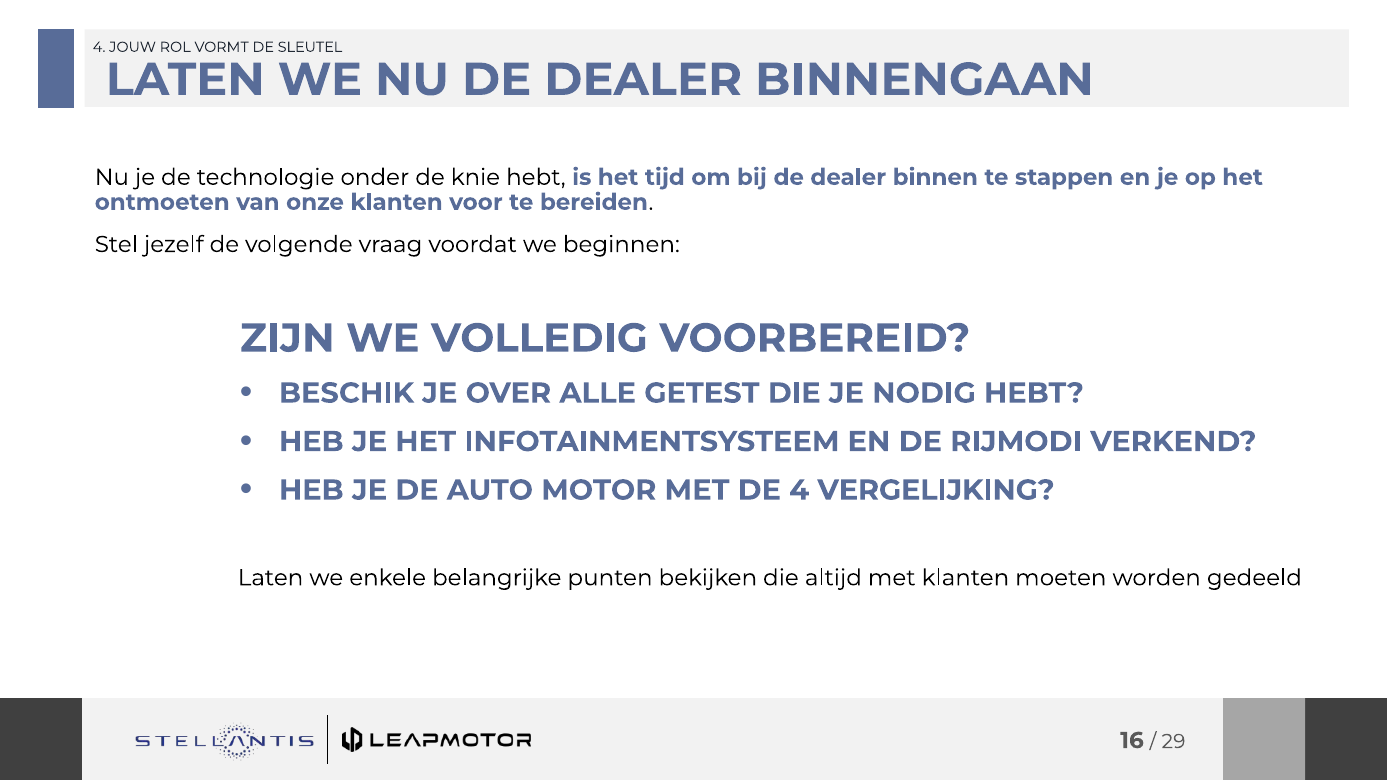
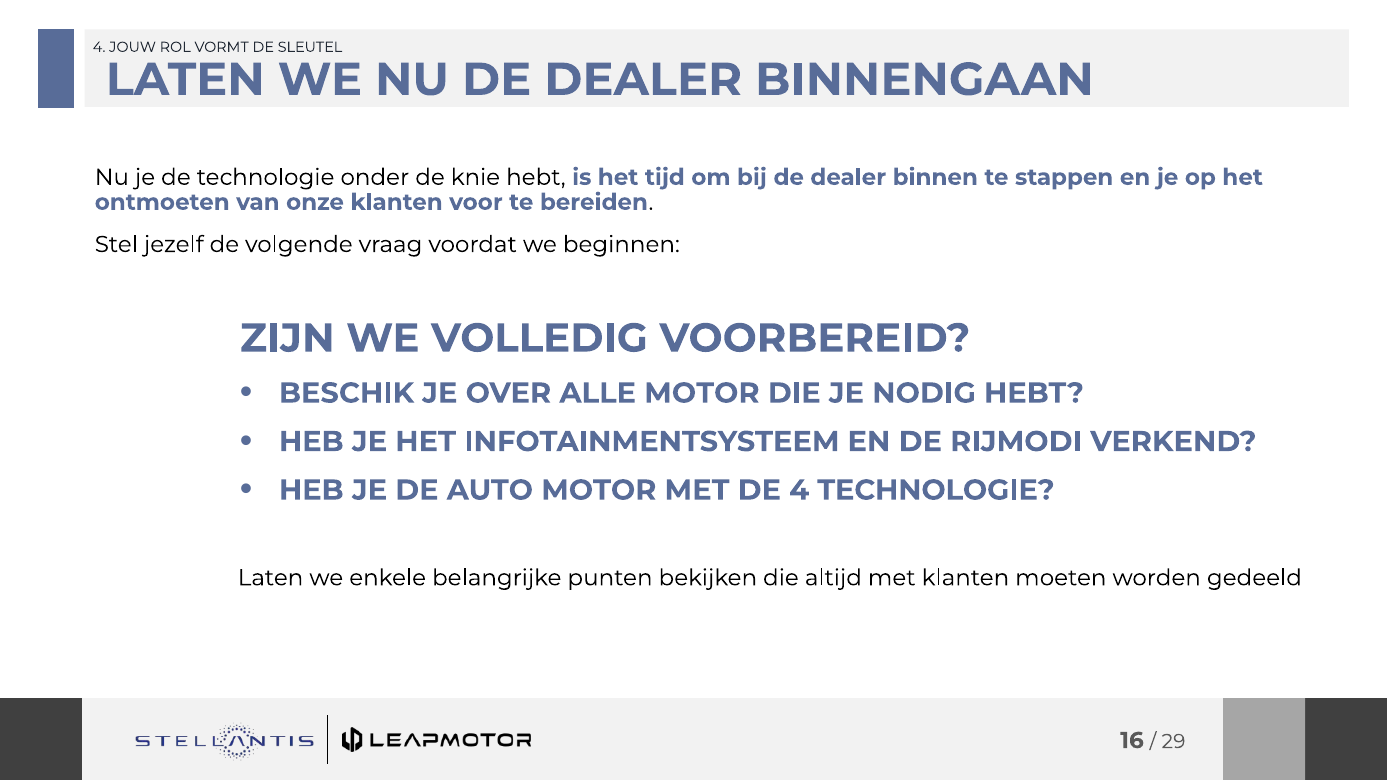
ALLE GETEST: GETEST -> MOTOR (702, 393)
4 VERGELIJKING: VERGELIJKING -> TECHNOLOGIE (936, 490)
